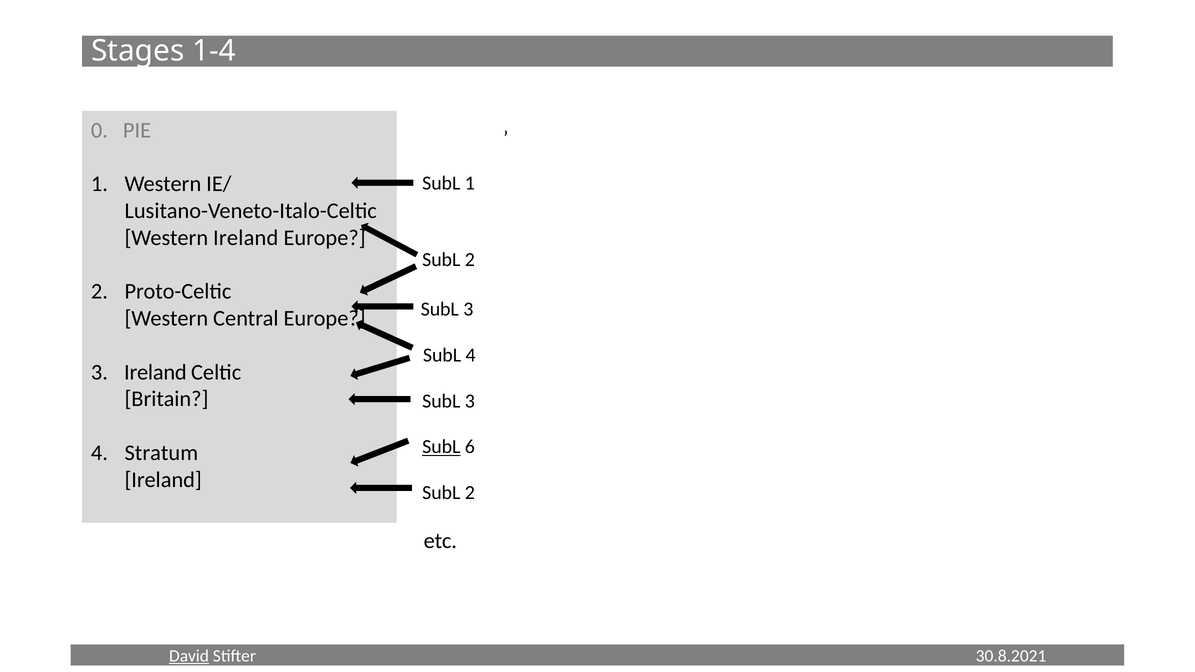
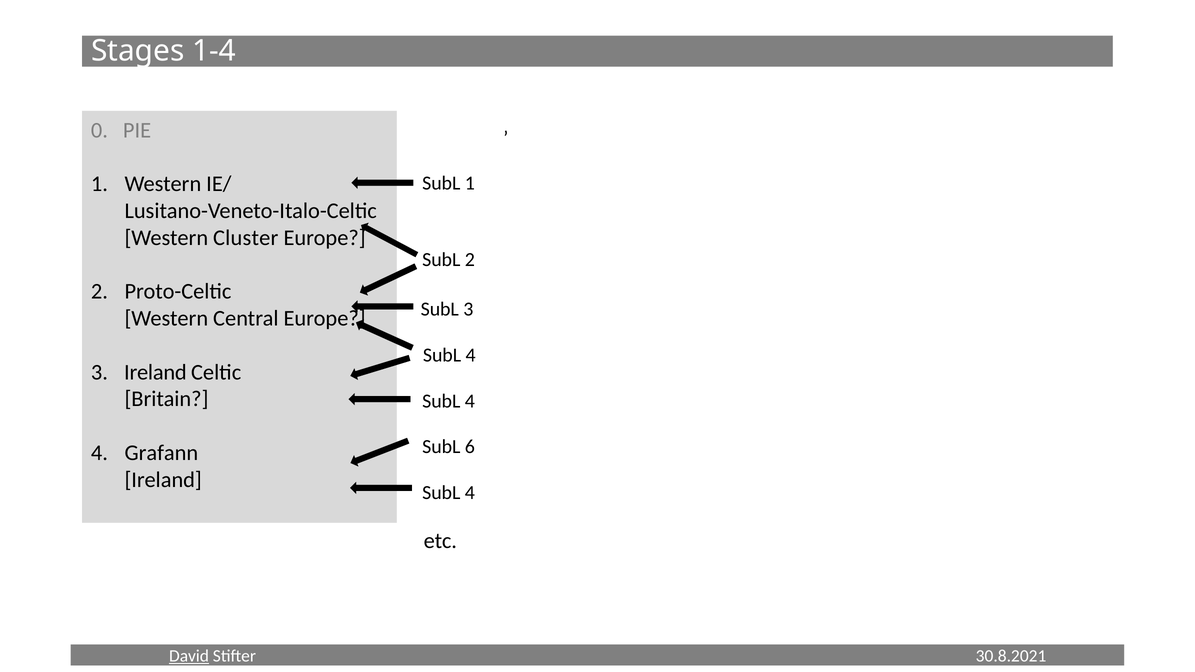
Western Ireland: Ireland -> Cluster (246, 238)
3: 3 -> 4 (470, 401)
SubL underline: present -> none (441, 447)
Stratum: Stratum -> Grafann (161, 453)
2: 2 -> 4 (470, 493)
